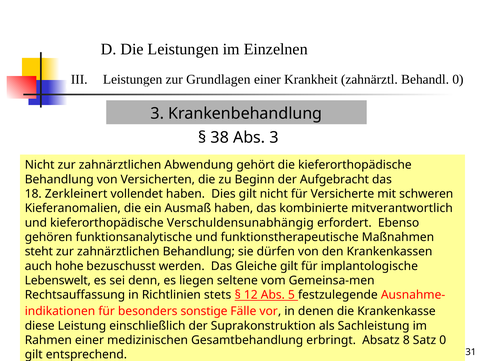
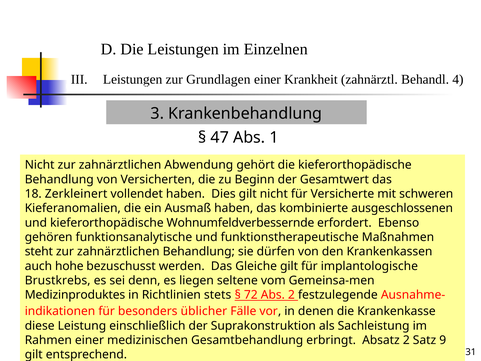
Behandl 0: 0 -> 4 (458, 79)
38: 38 -> 47 (220, 137)
Abs 3: 3 -> 1 (274, 137)
Aufgebracht: Aufgebracht -> Gesamtwert (334, 179)
mitverantwortlich: mitverantwortlich -> ausgeschlossenen (402, 208)
Verschuldensunabhängig: Verschuldensunabhängig -> Wohnumfeldverbessernde (240, 223)
Lebenswelt: Lebenswelt -> Brustkrebs (58, 280)
Rechtsauffassung: Rechtsauffassung -> Medizinproduktes (75, 295)
12: 12 -> 72 (251, 295)
Abs 5: 5 -> 2 (291, 295)
sonstige: sonstige -> üblicher (204, 311)
Absatz 8: 8 -> 2 (406, 340)
Satz 0: 0 -> 9 (443, 340)
